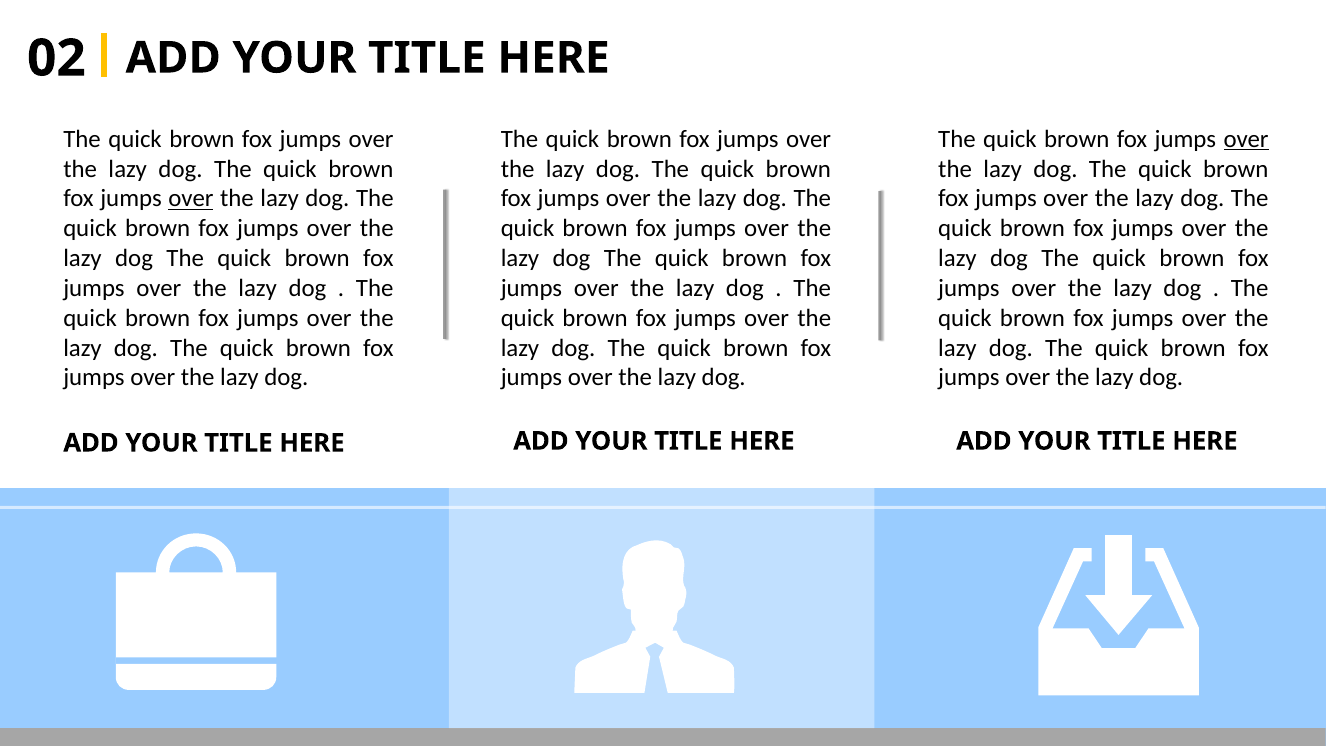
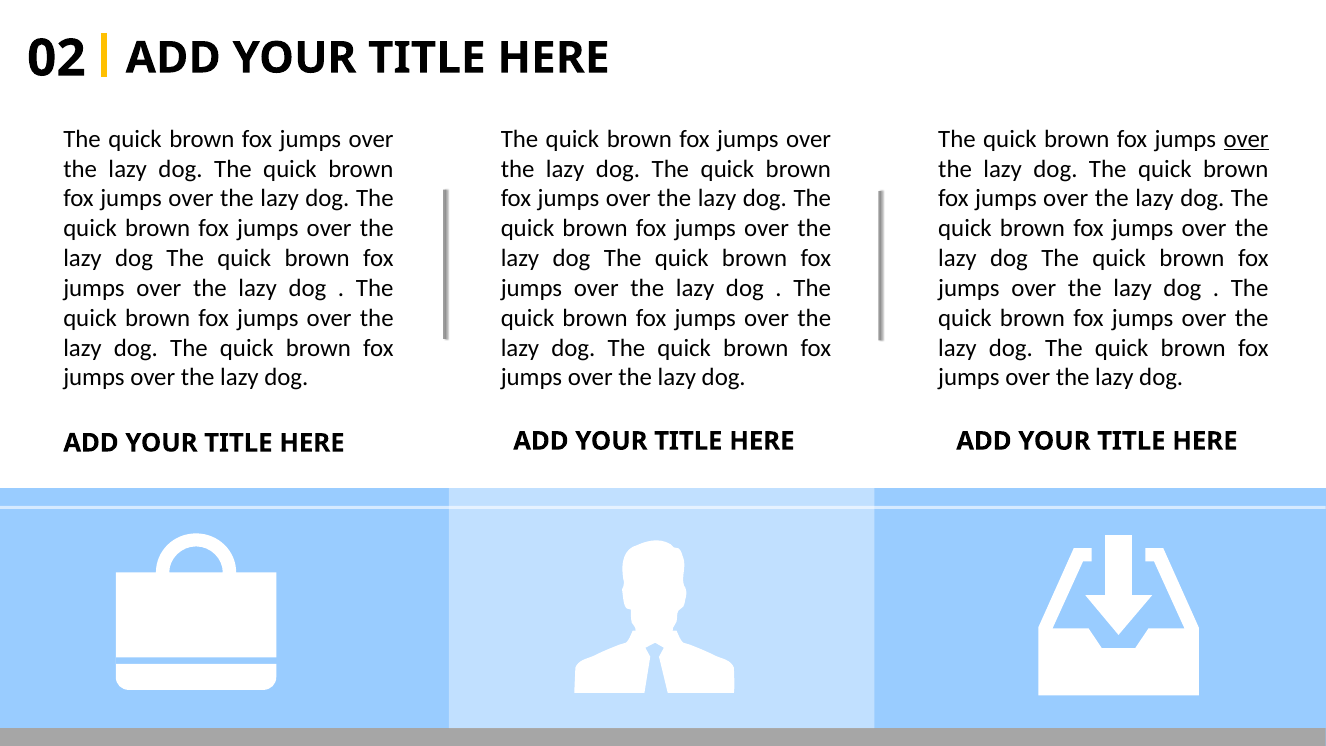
over underline: present -> none (191, 199)
